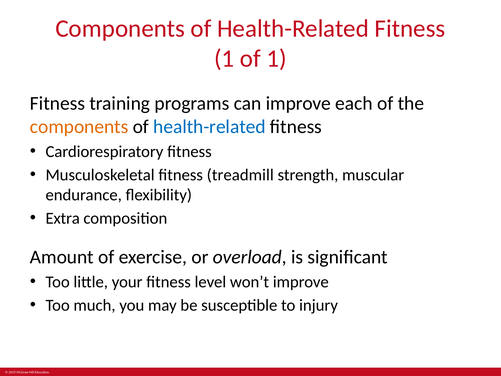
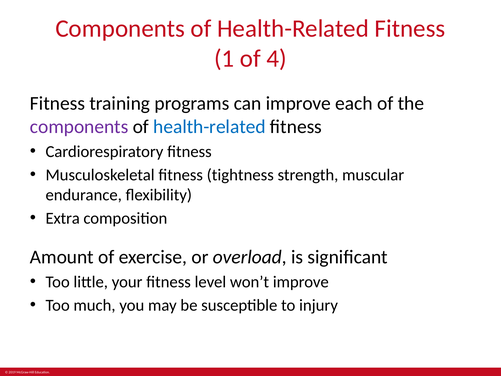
of 1: 1 -> 4 (277, 59)
components colour: orange -> purple (79, 127)
treadmill: treadmill -> tightness (240, 175)
